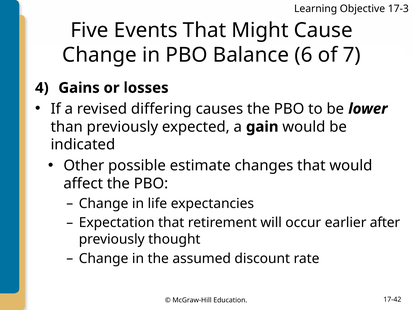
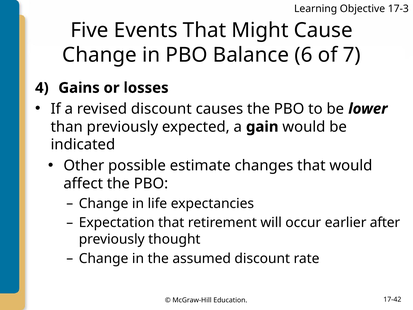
revised differing: differing -> discount (161, 109)
